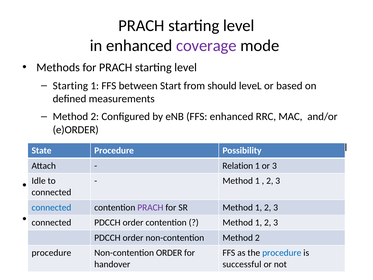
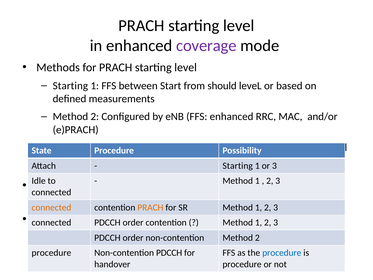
e)ORDER: e)ORDER -> e)PRACH (76, 130)
Relation: Relation -> Starting (238, 166)
connected colour: blue -> orange (51, 207)
PRACH colour: purple -> orange (150, 207)
Non-contention ORDER: ORDER -> PDCCH (169, 253)
successful: successful -> procedure (242, 264)
